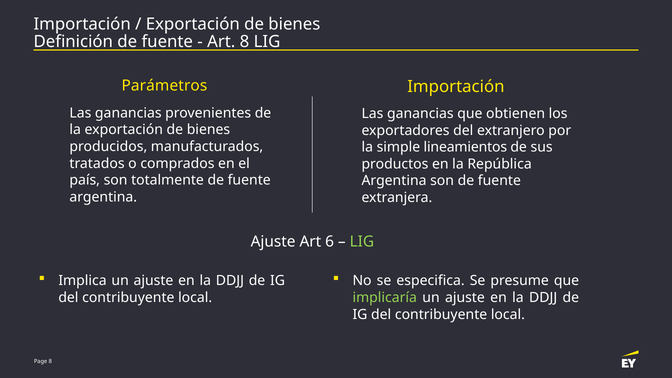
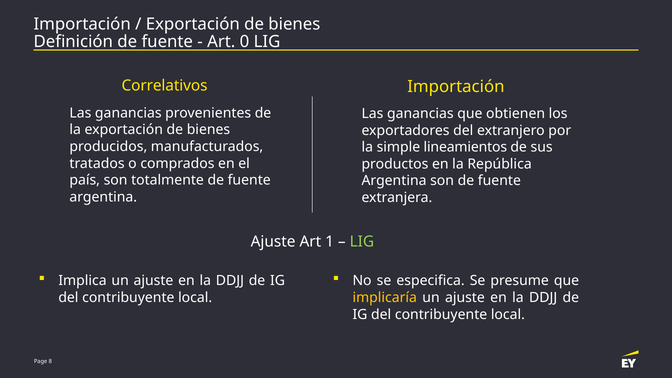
Art 8: 8 -> 0 (245, 41)
Parámetros: Parámetros -> Correlativos (165, 86)
6: 6 -> 1 (330, 242)
implicaría colour: light green -> yellow (385, 297)
